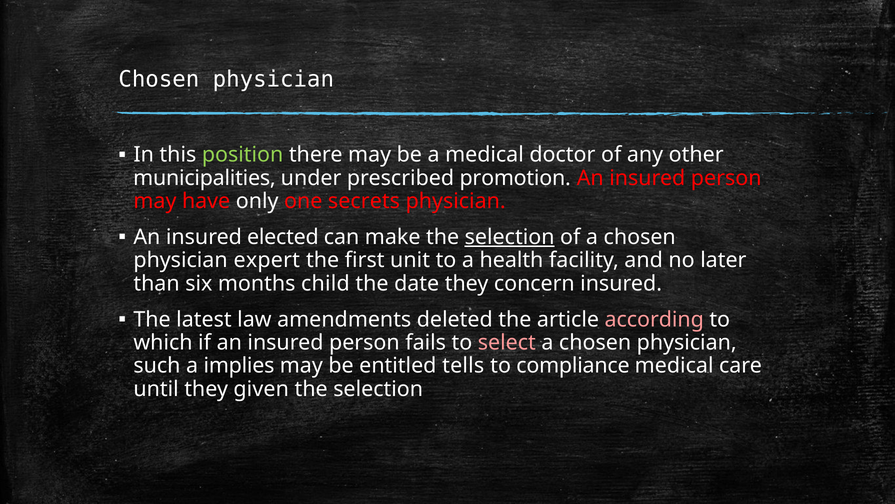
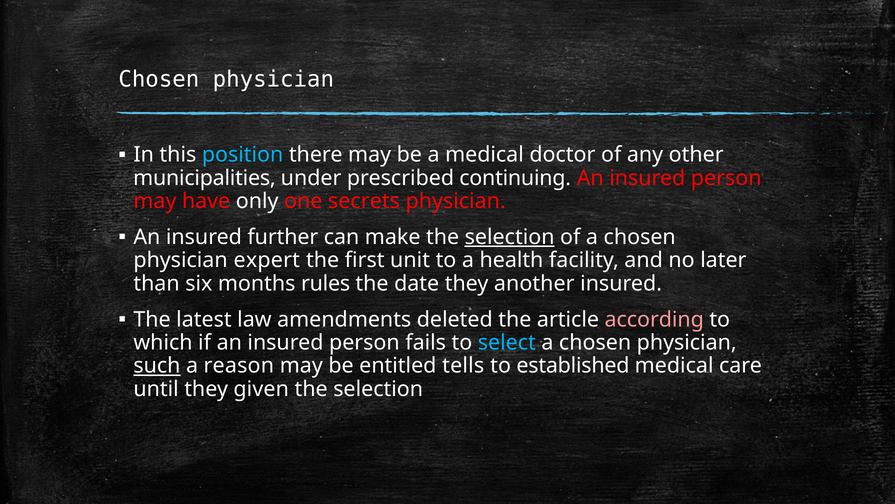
position colour: light green -> light blue (243, 155)
promotion: promotion -> continuing (515, 178)
elected: elected -> further (283, 237)
child: child -> rules (326, 283)
concern: concern -> another (534, 283)
select colour: pink -> light blue (507, 342)
such underline: none -> present (157, 365)
implies: implies -> reason (239, 365)
compliance: compliance -> established (573, 365)
